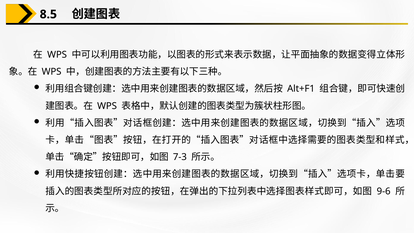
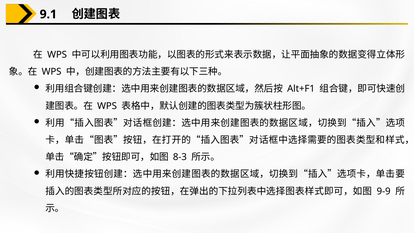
8.5: 8.5 -> 9.1 (48, 14)
7-3: 7-3 -> 8-3 (180, 157)
9-6: 9-6 -> 9-9 (384, 191)
